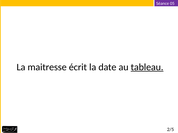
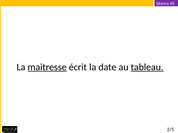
maitresse underline: none -> present (47, 67)
